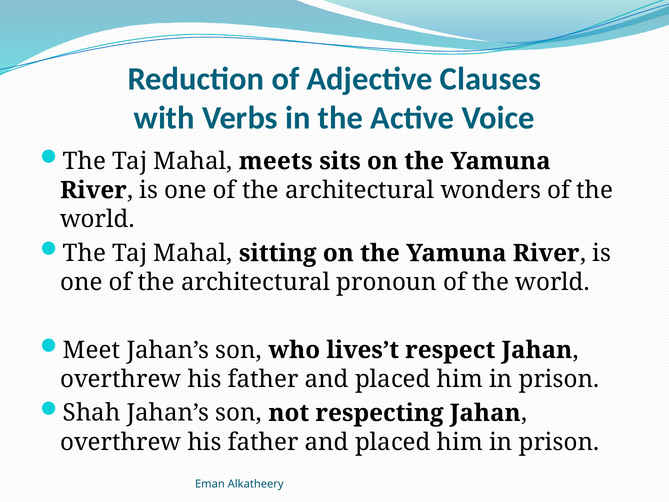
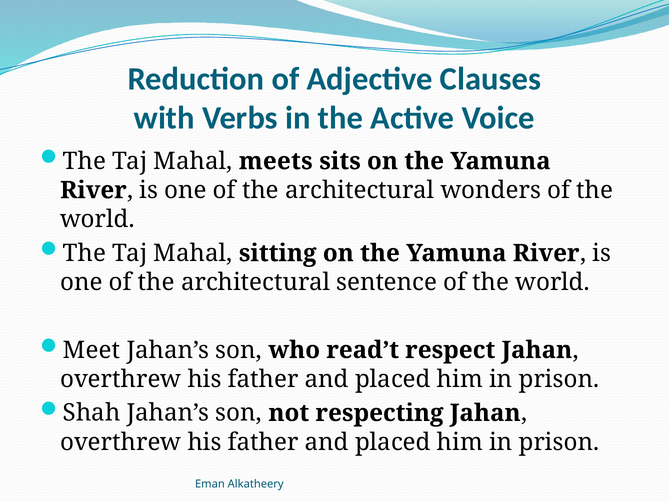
pronoun: pronoun -> sentence (387, 282)
lives’t: lives’t -> read’t (363, 350)
